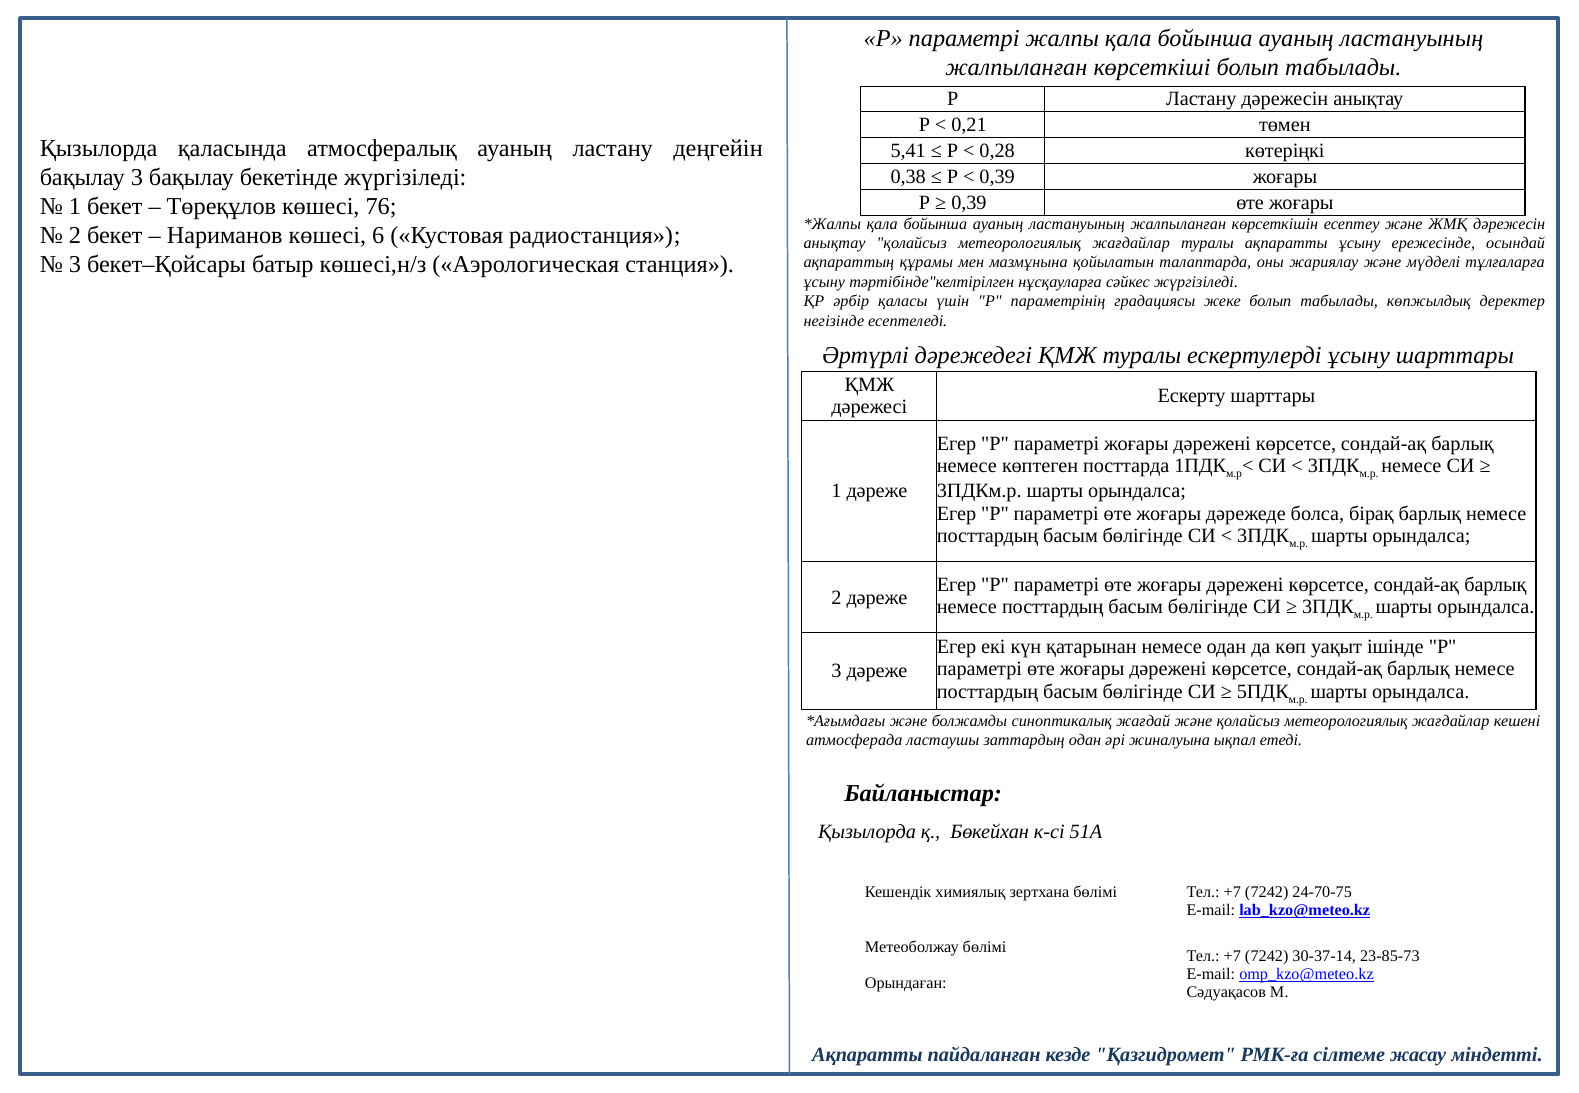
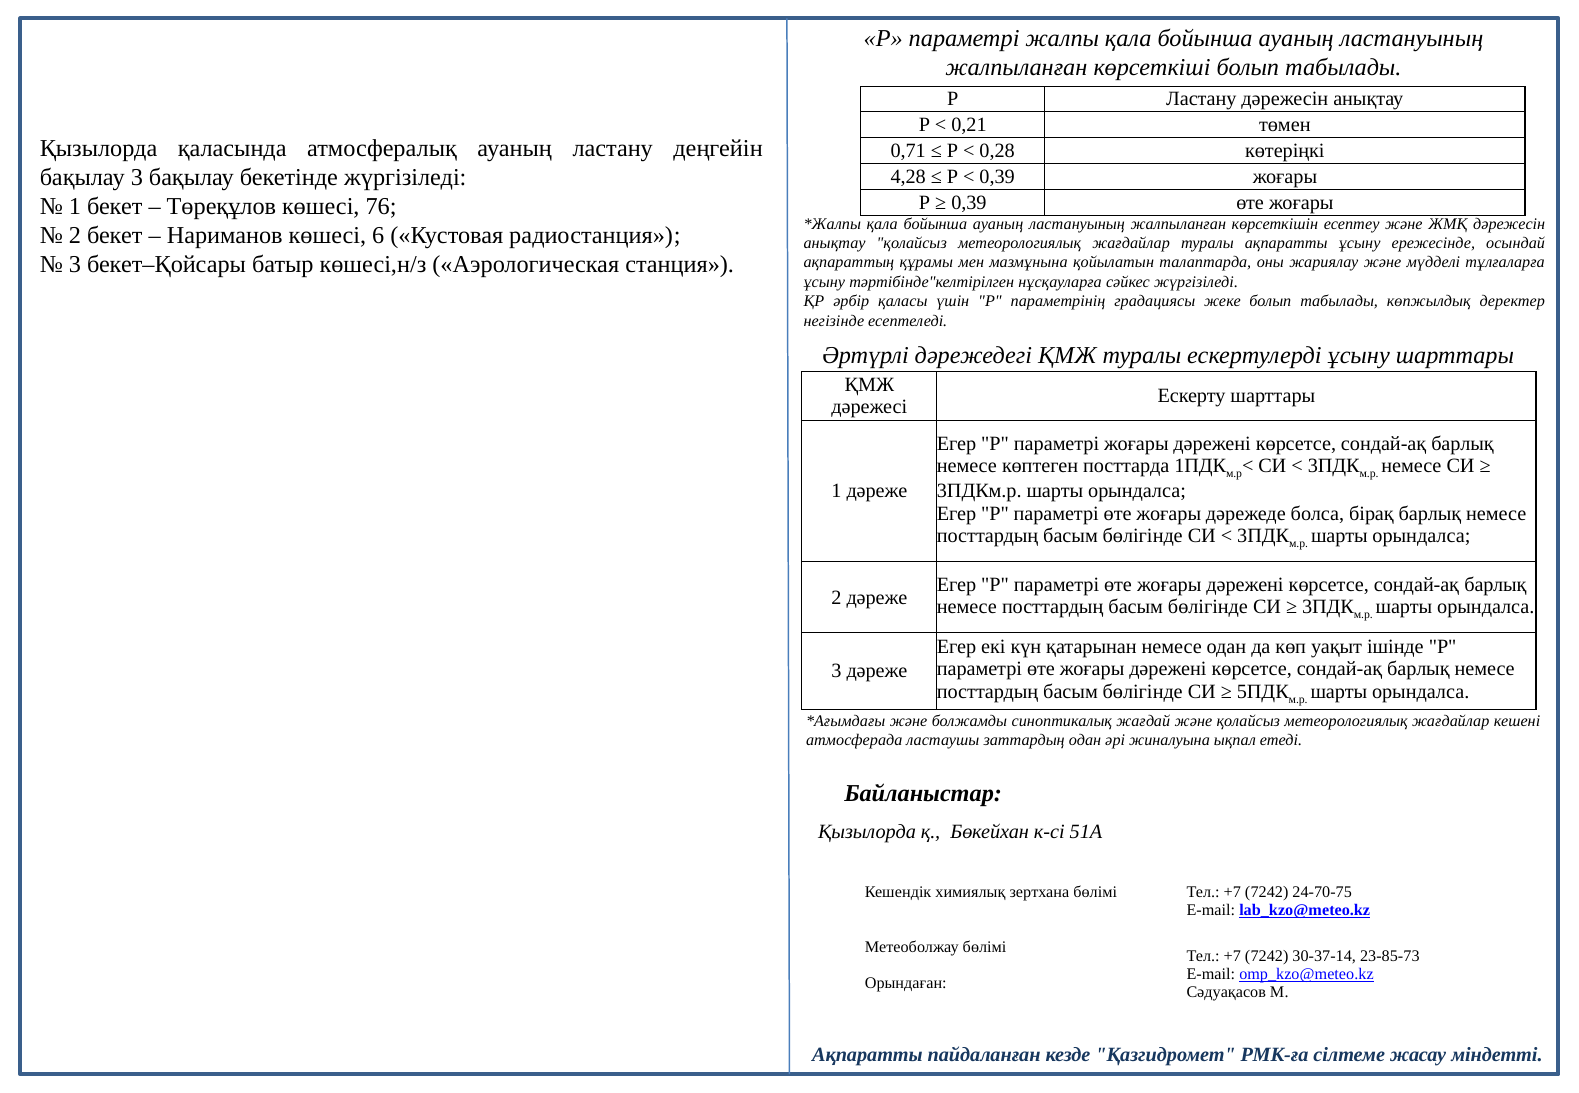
5,41: 5,41 -> 0,71 (908, 151)
0,38: 0,38 -> 4,28 (908, 177)
